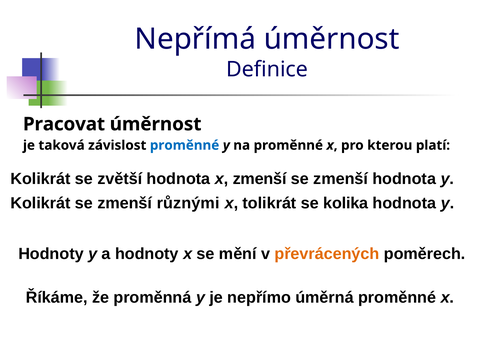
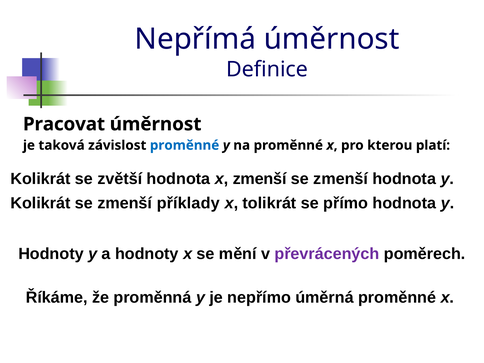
různými: různými -> příklady (188, 203)
kolika: kolika -> přímo (346, 203)
převrácených colour: orange -> purple (327, 254)
